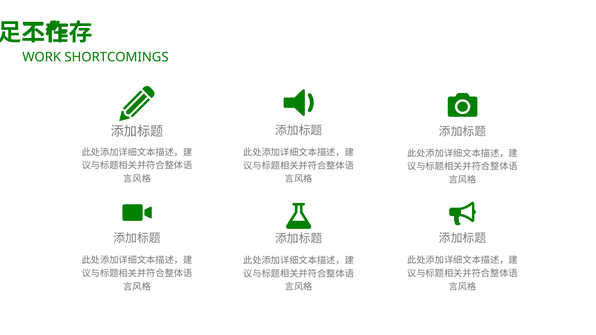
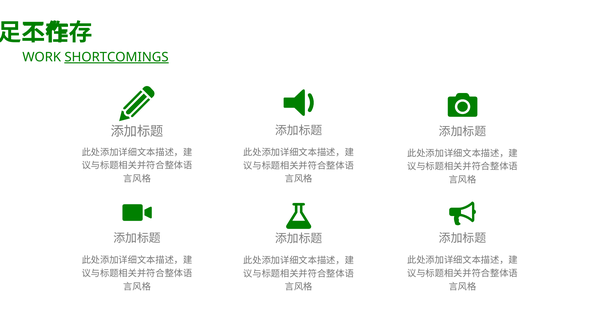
SHORTCOMINGS underline: none -> present (117, 57)
